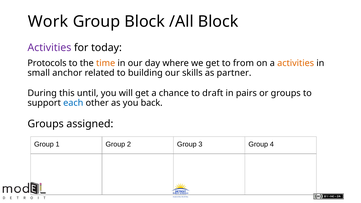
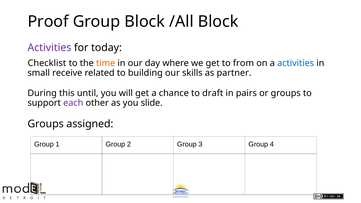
Work: Work -> Proof (48, 22)
Protocols: Protocols -> Checklist (47, 63)
activities colour: orange -> blue (296, 63)
anchor: anchor -> receive (67, 73)
each colour: blue -> purple (73, 103)
back: back -> slide (152, 103)
